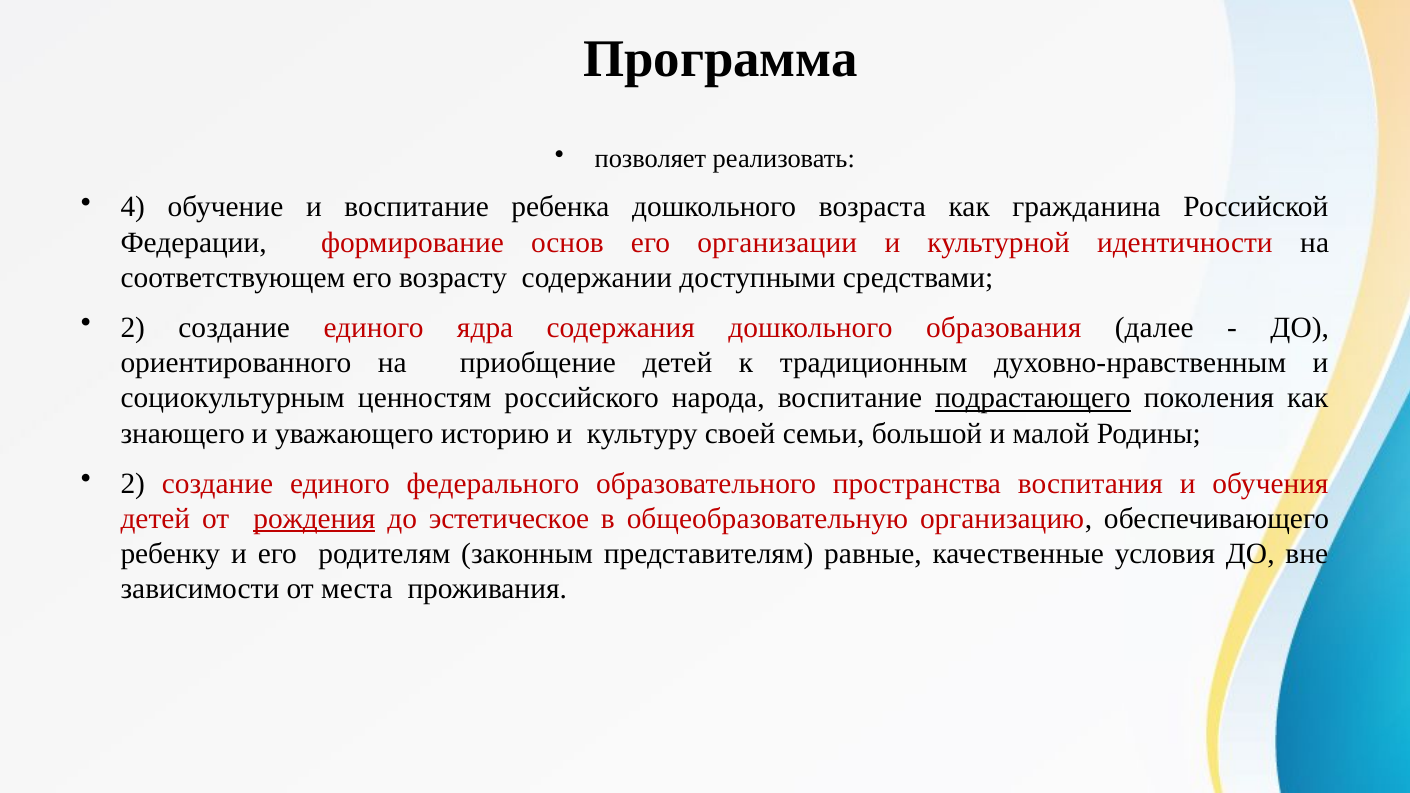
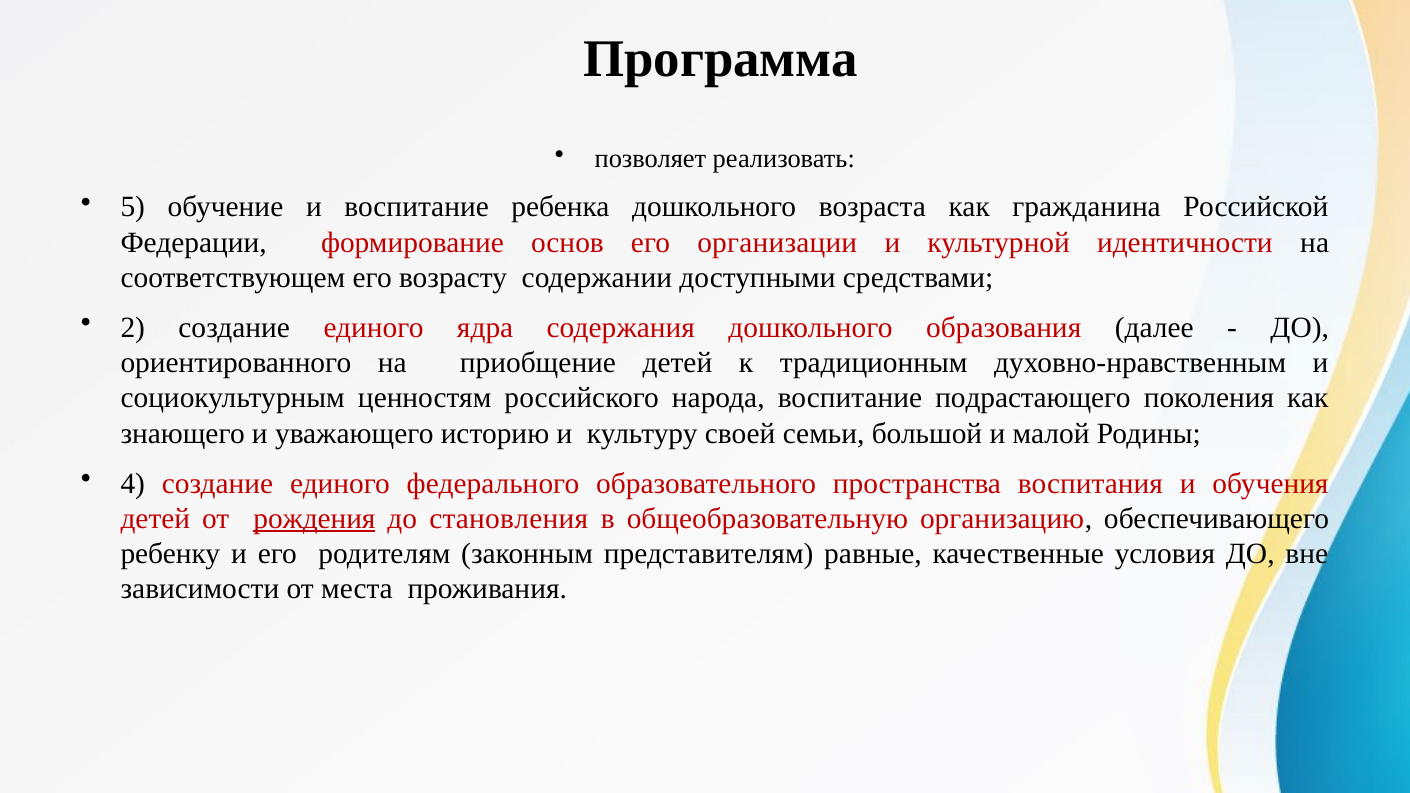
4: 4 -> 5 (133, 207)
подрастающего underline: present -> none (1033, 398)
2: 2 -> 4 (133, 483)
эстетическое: эстетическое -> становления (509, 519)
